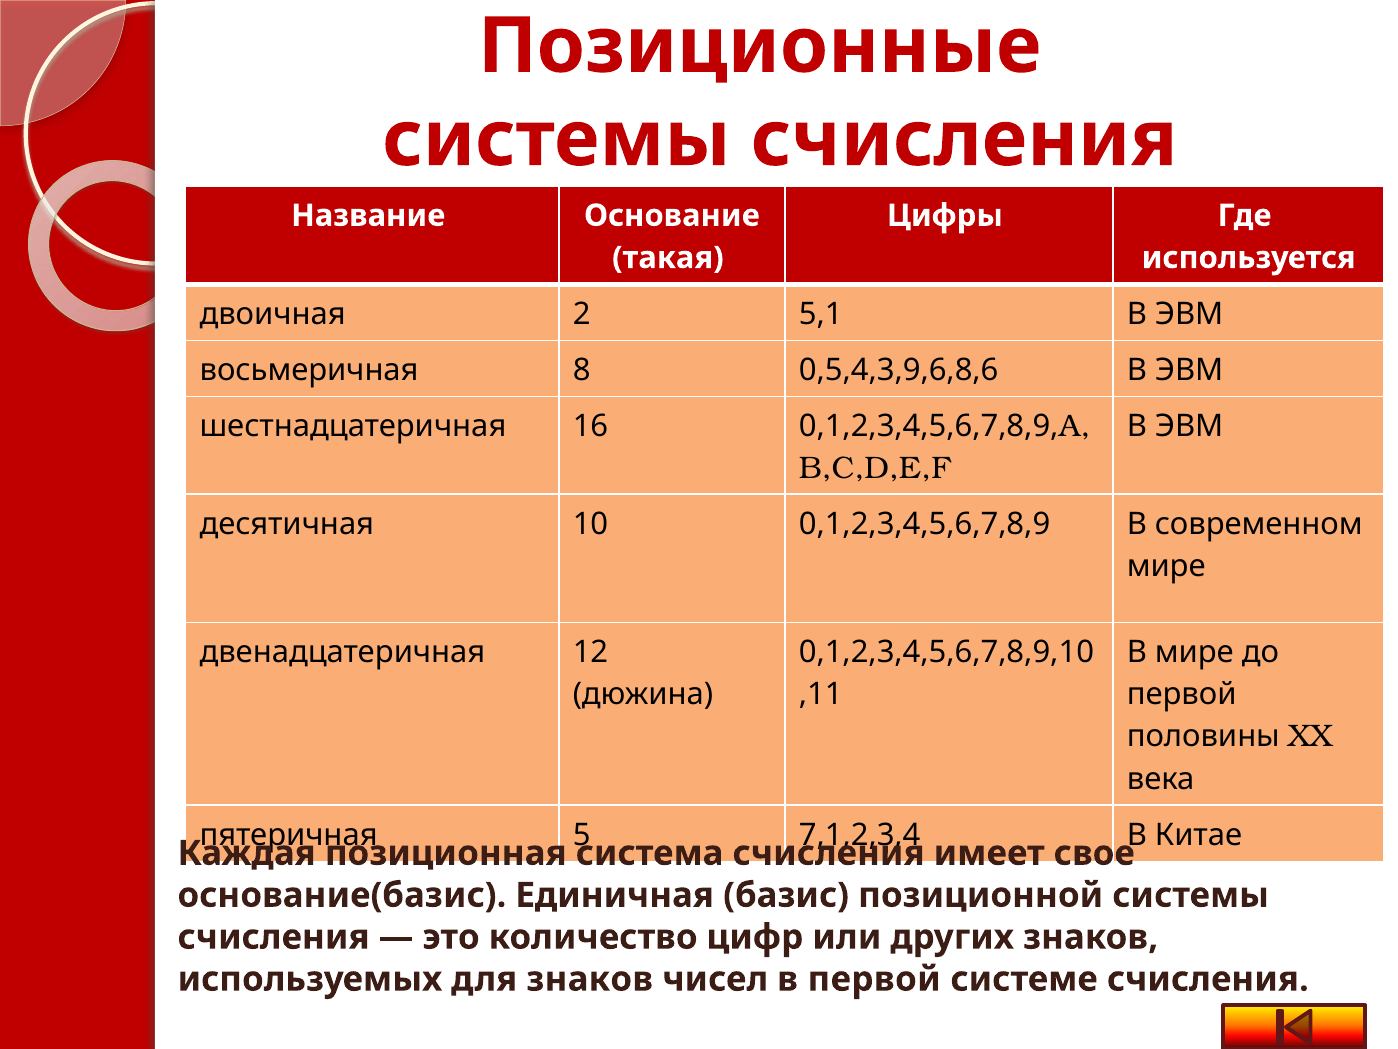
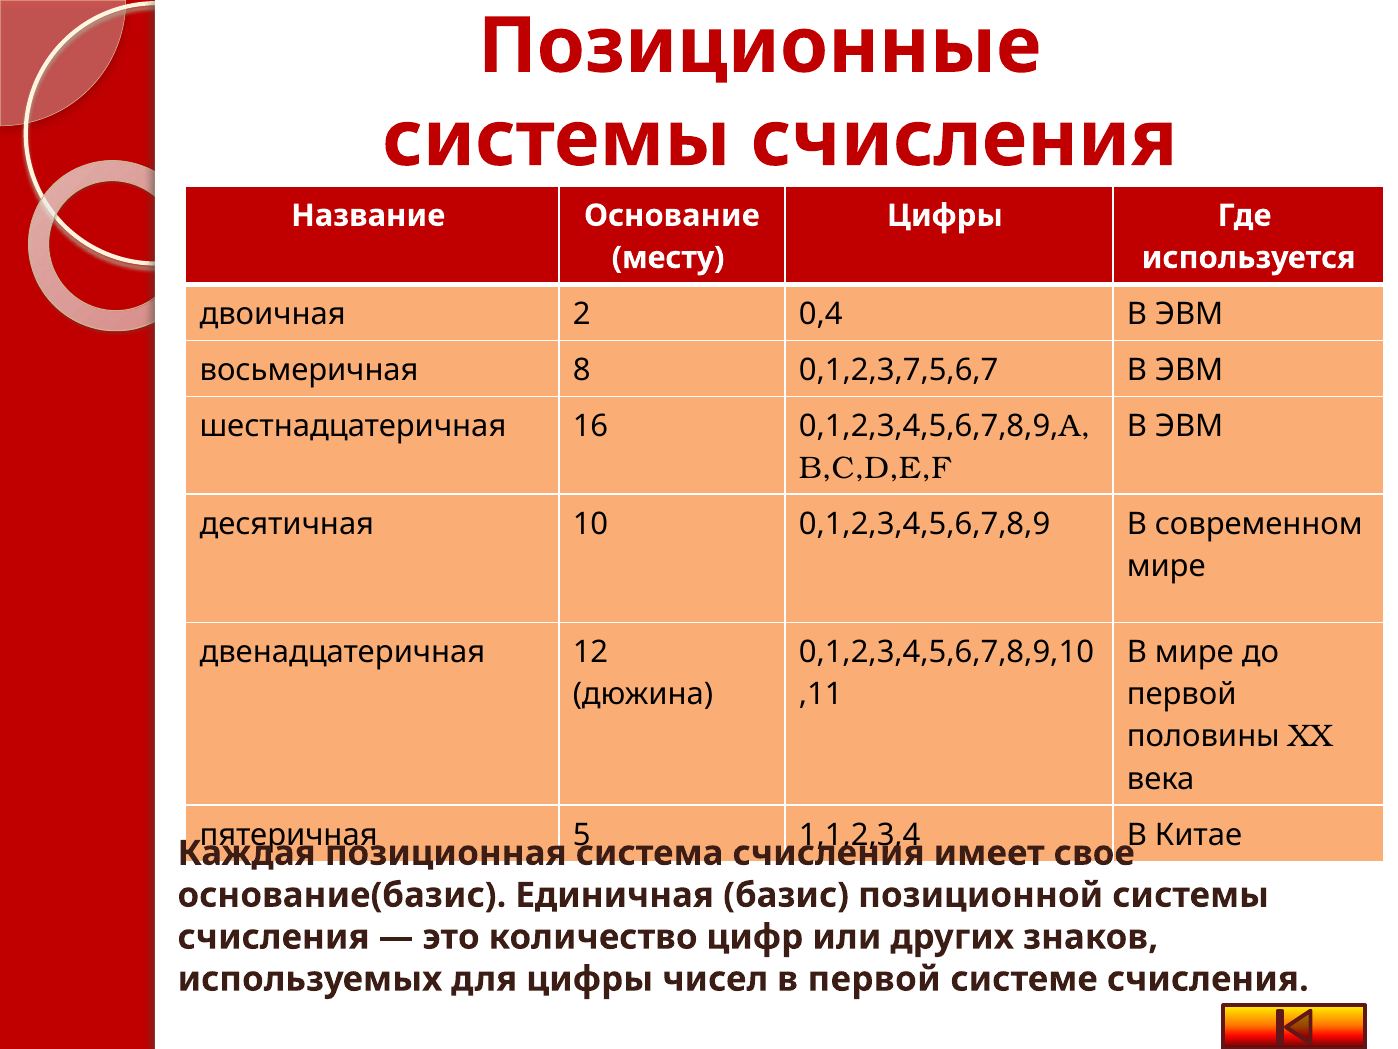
такая: такая -> месту (668, 258)
5,1: 5,1 -> 0,4 (821, 314)
0,5,4,3,9,6,8,6: 0,5,4,3,9,6,8,6 -> 0,1,2,3,7,5,6,7 (899, 370)
7,1,2,3,4: 7,1,2,3,4 -> 1,1,2,3,4 (860, 835)
для знаков: знаков -> цифры (590, 979)
